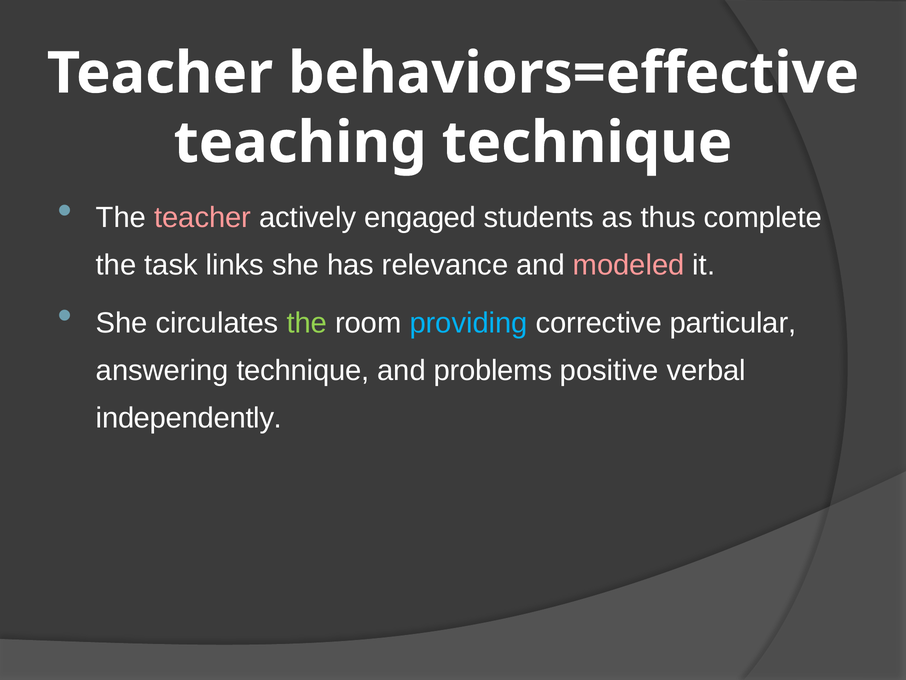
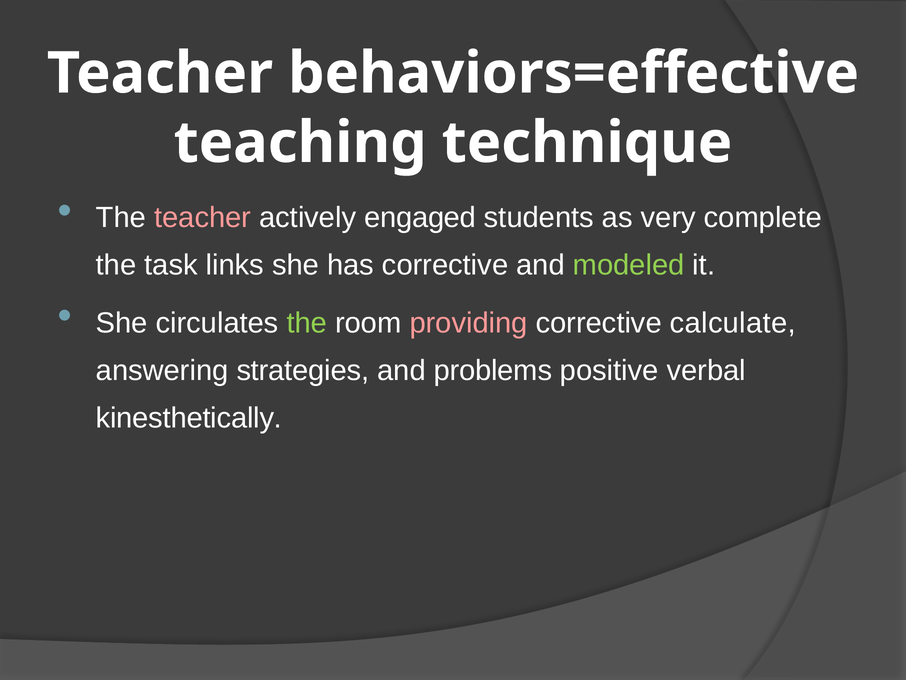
thus: thus -> very (668, 218)
has relevance: relevance -> corrective (445, 265)
modeled colour: pink -> light green (629, 265)
providing colour: light blue -> pink (469, 323)
particular: particular -> calculate (733, 323)
answering technique: technique -> strategies (303, 370)
independently: independently -> kinesthetically (189, 418)
